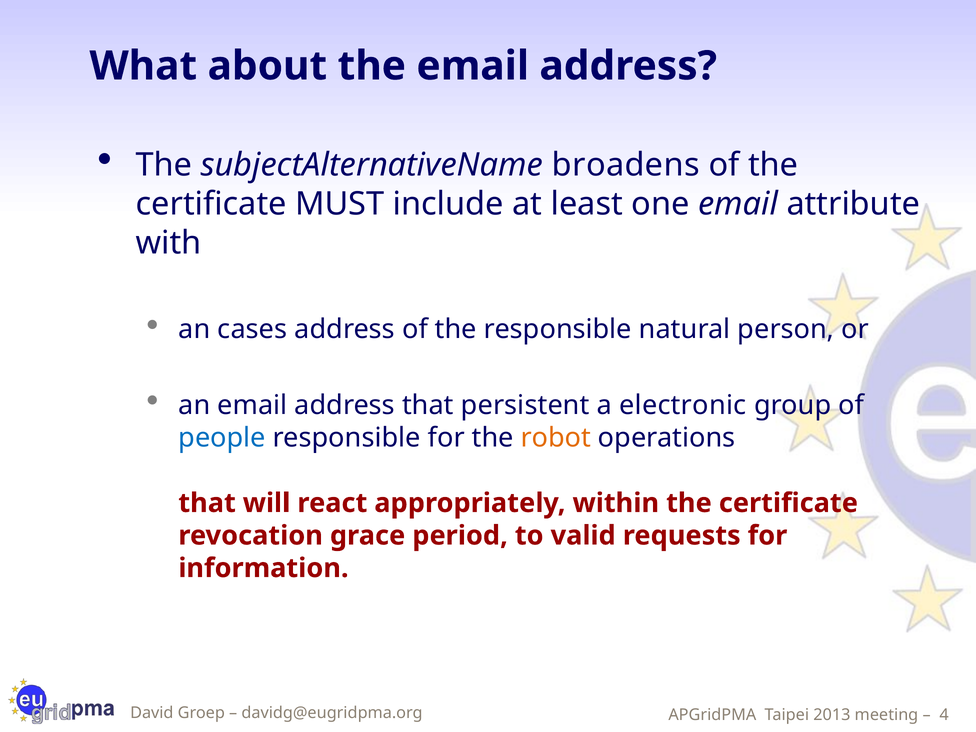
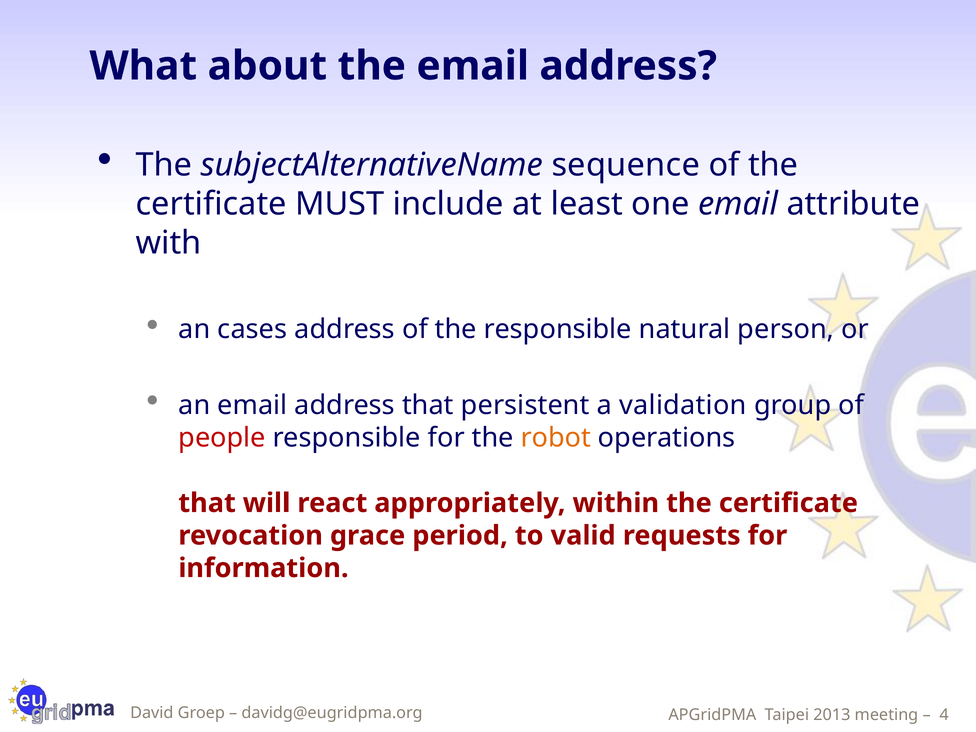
broadens: broadens -> sequence (626, 165)
electronic: electronic -> validation (683, 405)
people colour: blue -> red (222, 438)
